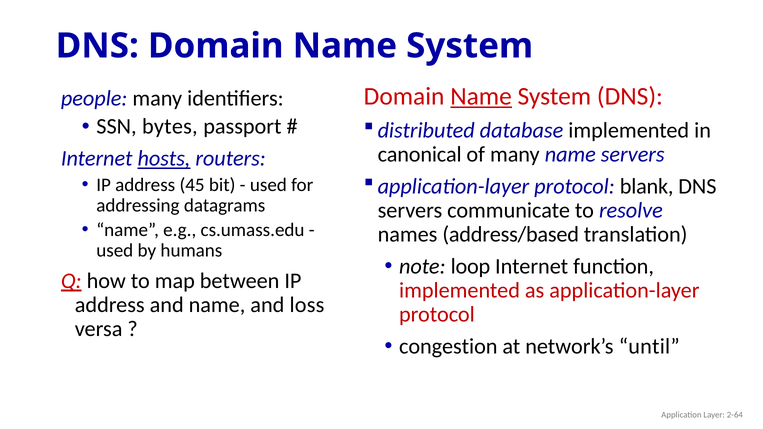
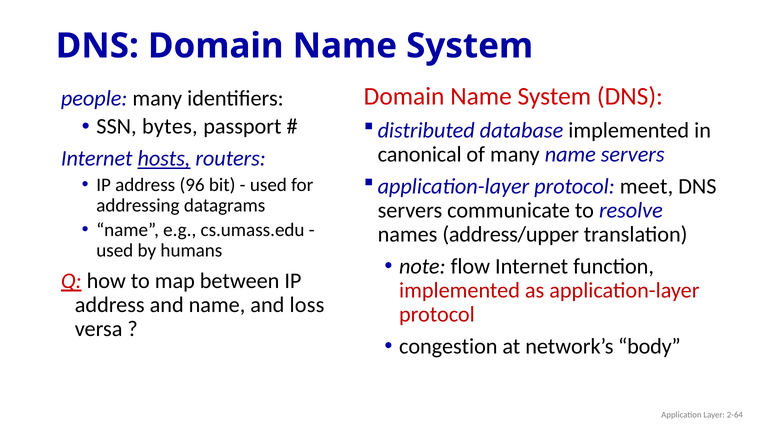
Name underline: present -> none (481, 97)
blank: blank -> meet (646, 186)
45: 45 -> 96 (192, 185)
address/based: address/based -> address/upper (511, 234)
loop: loop -> flow (470, 266)
until: until -> body (649, 346)
